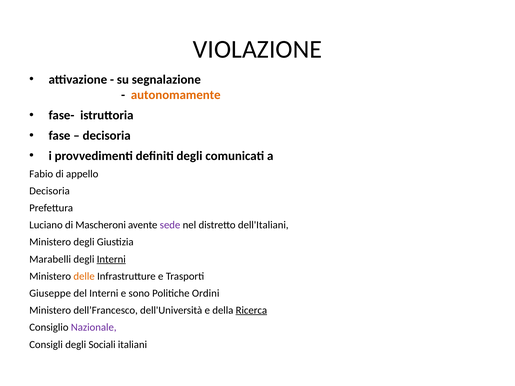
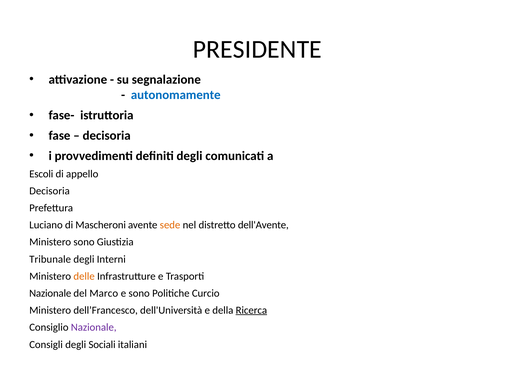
VIOLAZIONE: VIOLAZIONE -> PRESIDENTE (257, 49)
autonomamente colour: orange -> blue (176, 95)
Fabio: Fabio -> Escoli (41, 174)
sede colour: purple -> orange (170, 225)
dell'Italiani: dell'Italiani -> dell'Avente (263, 225)
Ministero degli: degli -> sono (84, 242)
Marabelli: Marabelli -> Tribunale (50, 259)
Interni underline: present -> none (111, 259)
Giuseppe: Giuseppe -> Nazionale (50, 293)
del Interni: Interni -> Marco (104, 293)
Ordini: Ordini -> Curcio (206, 293)
